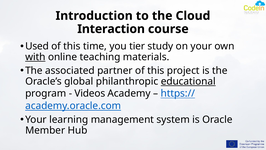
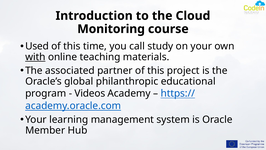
Interaction: Interaction -> Monitoring (111, 29)
tier: tier -> call (137, 46)
educational underline: present -> none (188, 81)
